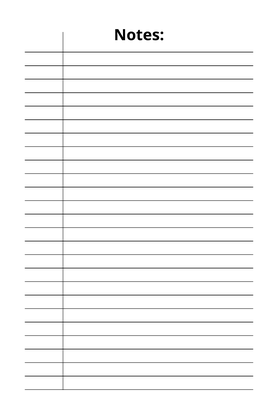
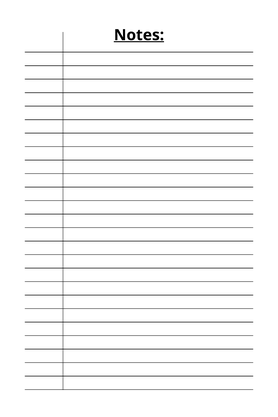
Notes underline: none -> present (139, 35)
